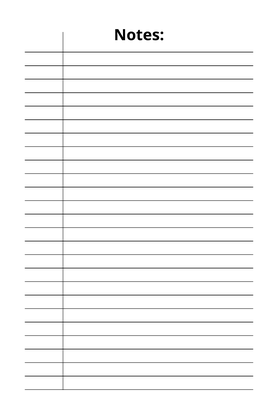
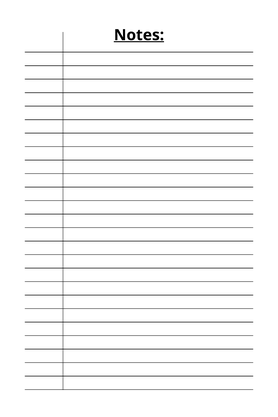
Notes underline: none -> present (139, 35)
